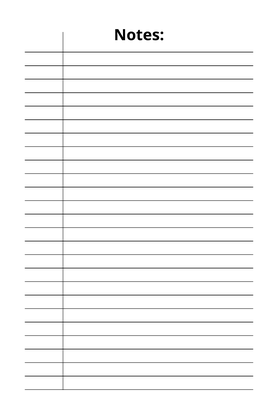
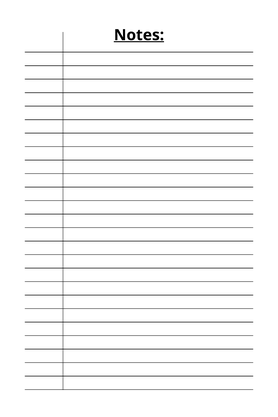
Notes underline: none -> present (139, 35)
